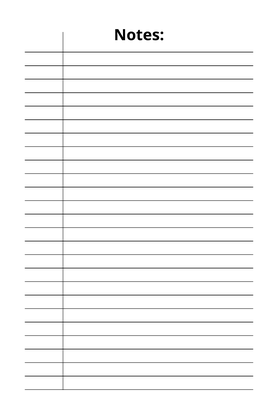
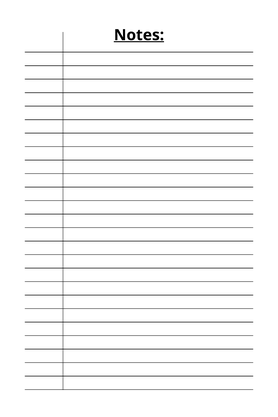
Notes underline: none -> present (139, 35)
